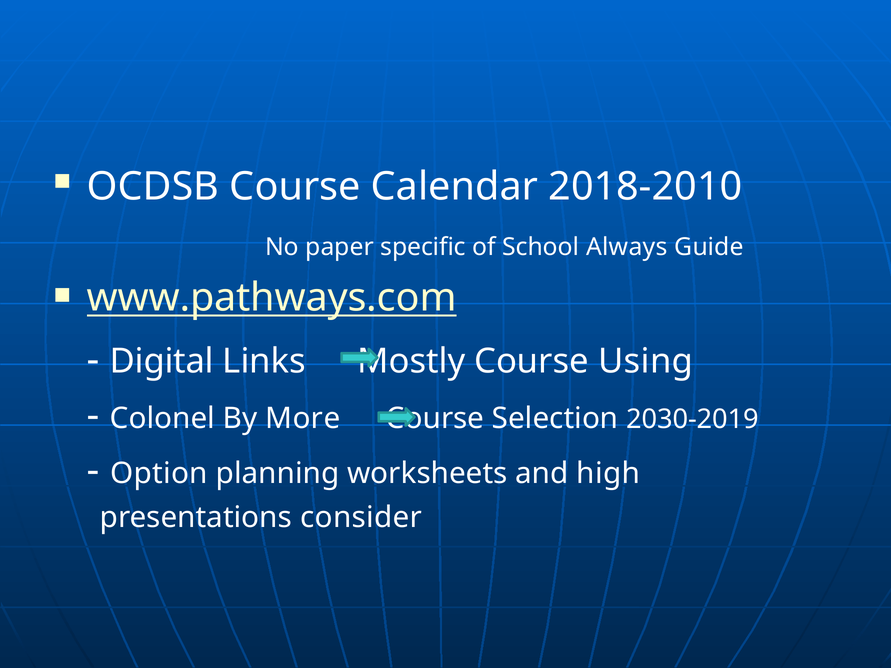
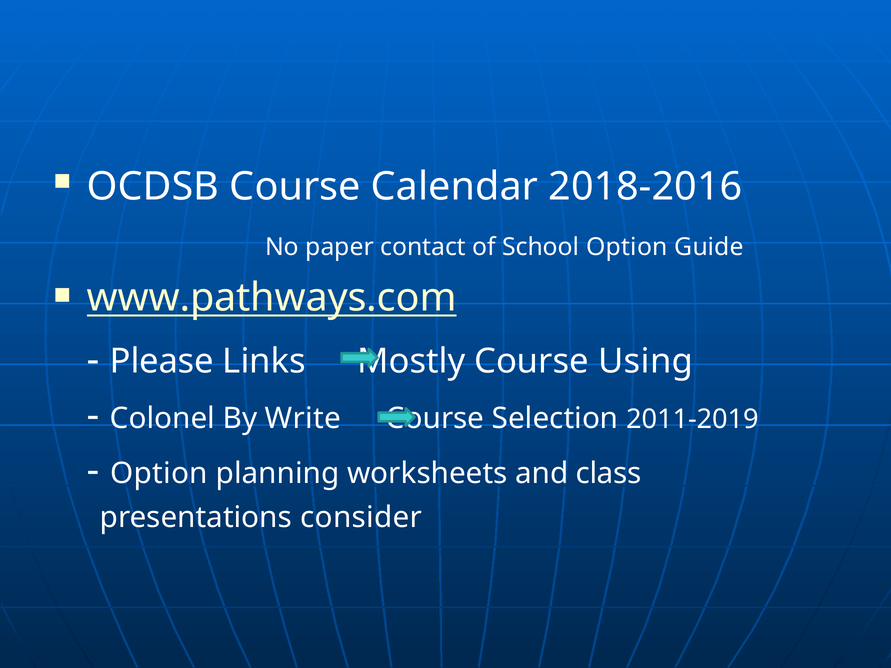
2018-2010: 2018-2010 -> 2018-2016 (645, 187)
specific: specific -> contact (423, 247)
School Always: Always -> Option (627, 247)
Digital: Digital -> Please (162, 361)
More: More -> Write (303, 418)
2030-2019: 2030-2019 -> 2011-2019 (693, 419)
high: high -> class (609, 474)
